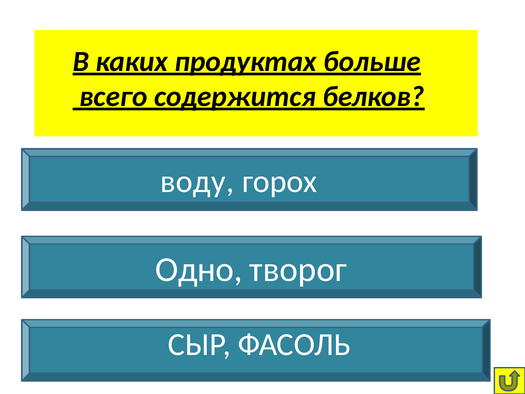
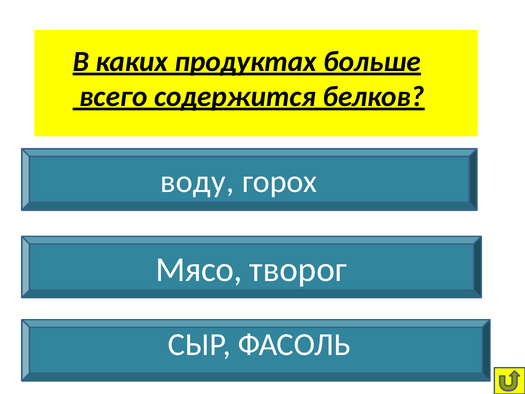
Одно: Одно -> Мясо (199, 269)
